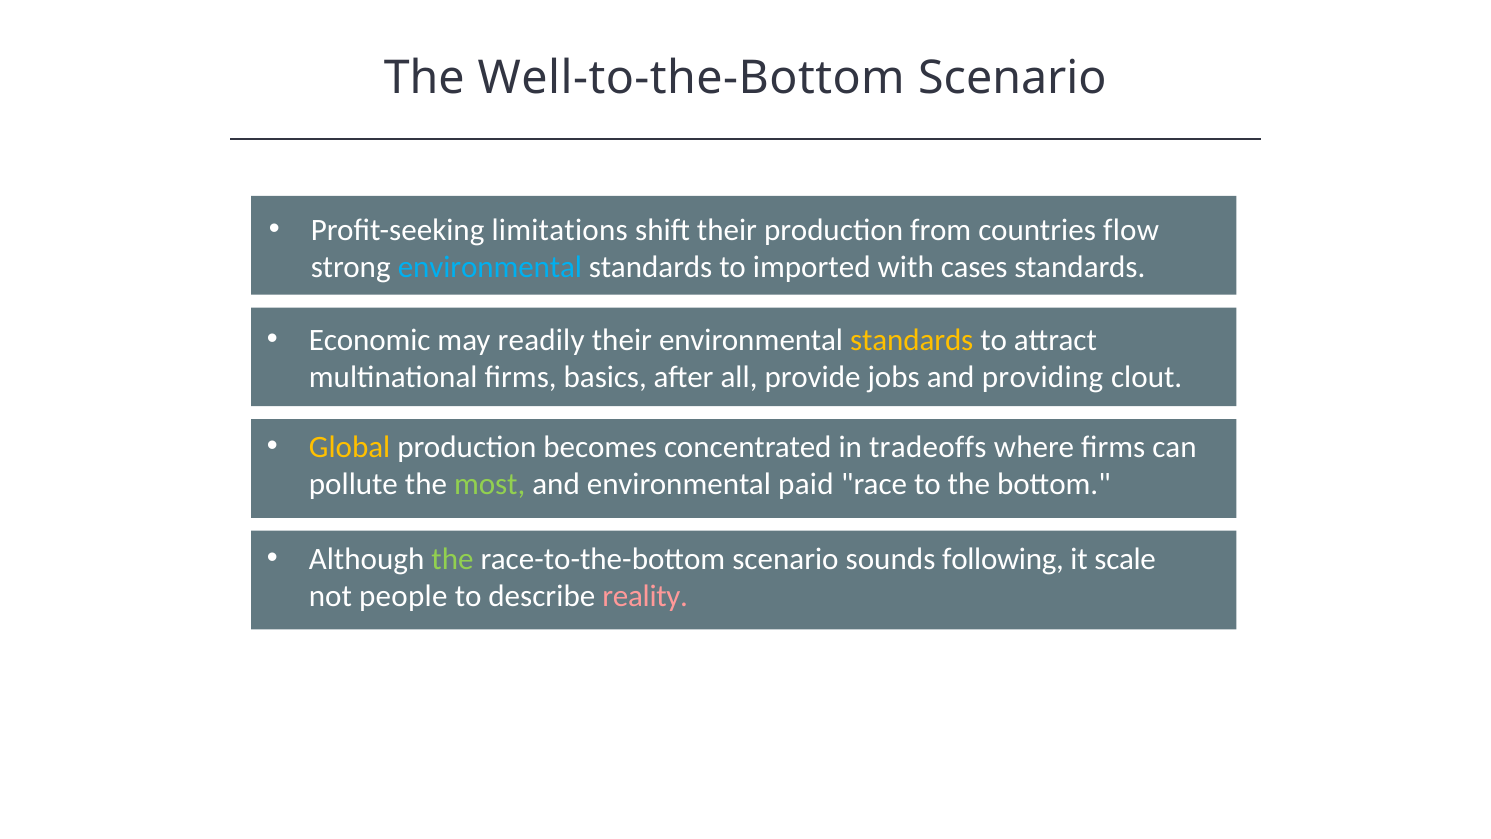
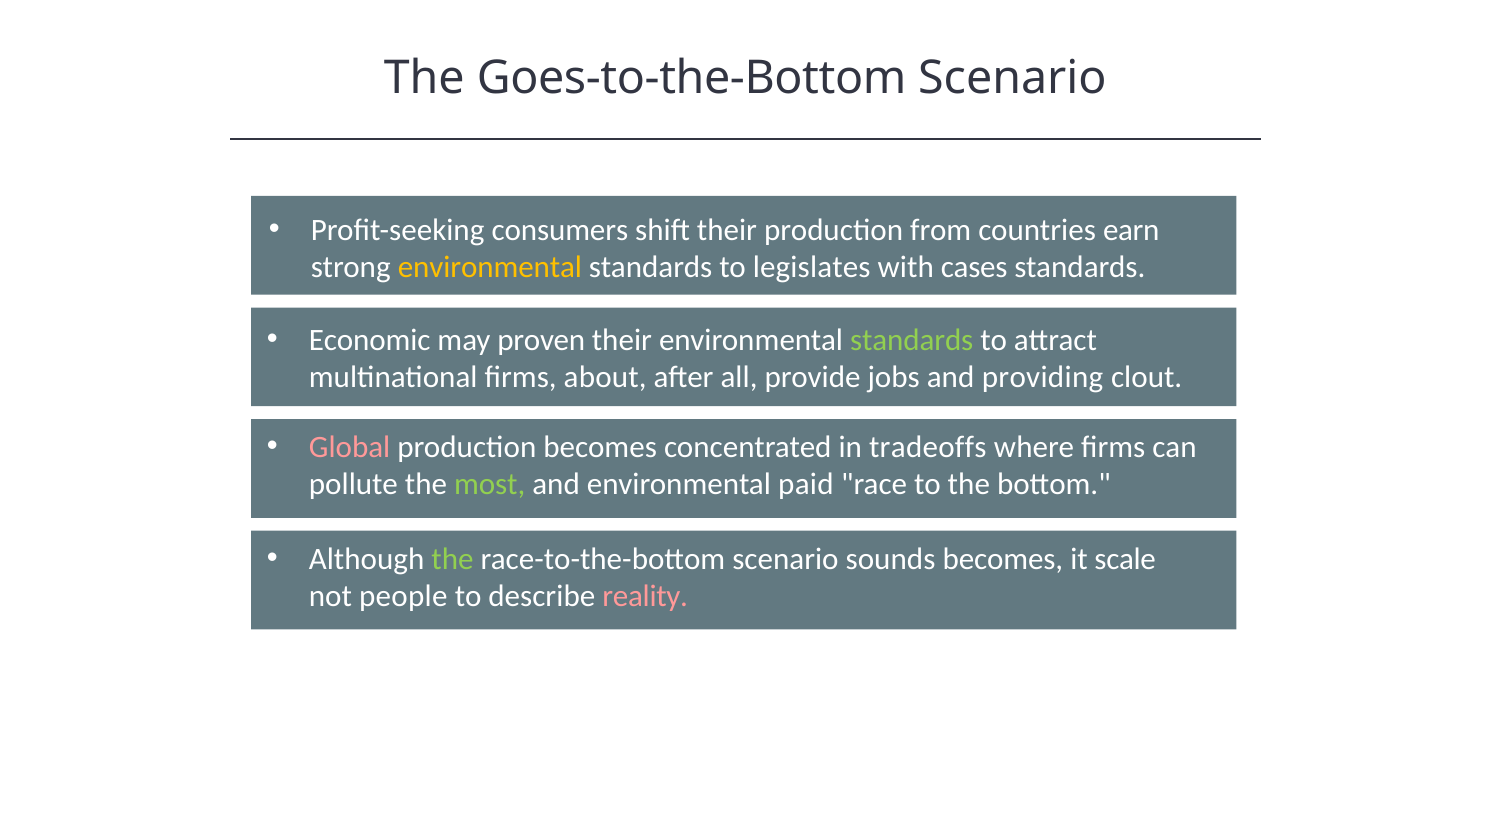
Well-to-the-Bottom: Well-to-the-Bottom -> Goes-to-the-Bottom (692, 78)
limitations: limitations -> consumers (560, 230)
flow: flow -> earn (1131, 230)
environmental colour: light blue -> yellow (490, 267)
imported: imported -> legislates (812, 267)
readily: readily -> proven (541, 340)
standards colour: yellow -> light green (912, 340)
basics: basics -> about (605, 377)
Global colour: yellow -> pink (350, 447)
sounds following: following -> becomes (1003, 559)
